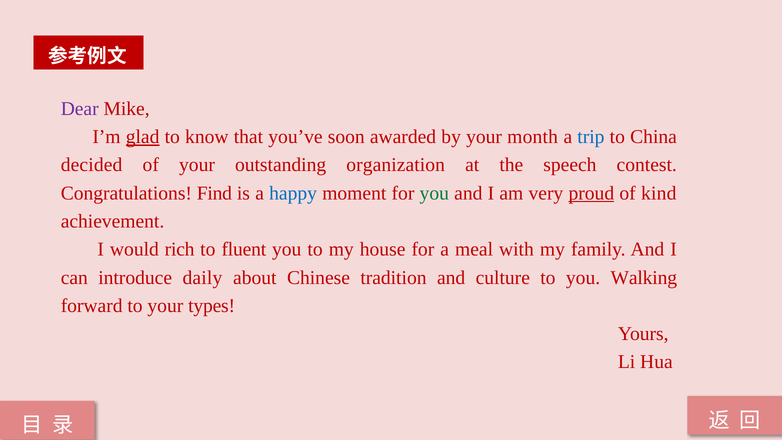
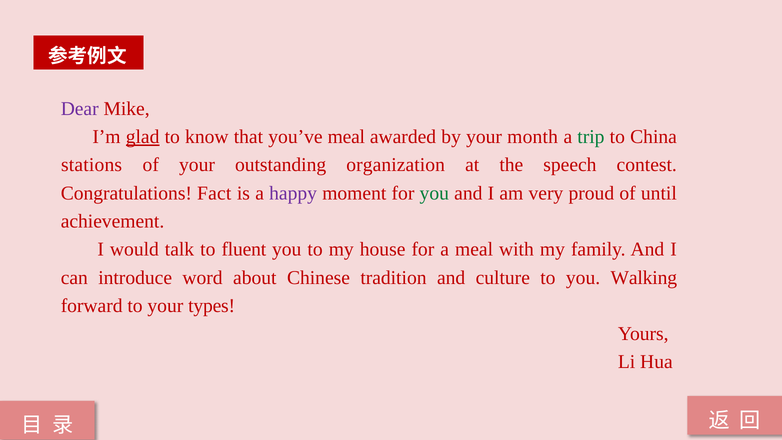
you’ve soon: soon -> meal (346, 137)
trip colour: blue -> green (591, 137)
decided: decided -> stations (92, 165)
Find: Find -> Fact (214, 193)
happy colour: blue -> purple (293, 193)
proud underline: present -> none (591, 193)
kind: kind -> until (659, 193)
rich: rich -> talk (180, 249)
daily: daily -> word (203, 277)
